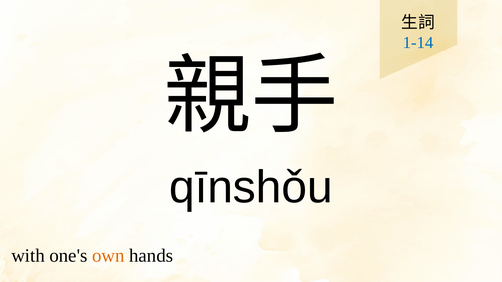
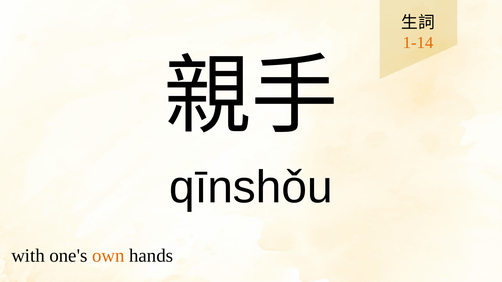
1-14 colour: blue -> orange (418, 43)
